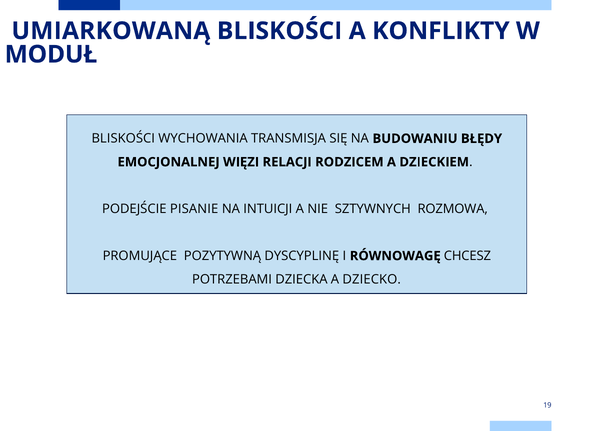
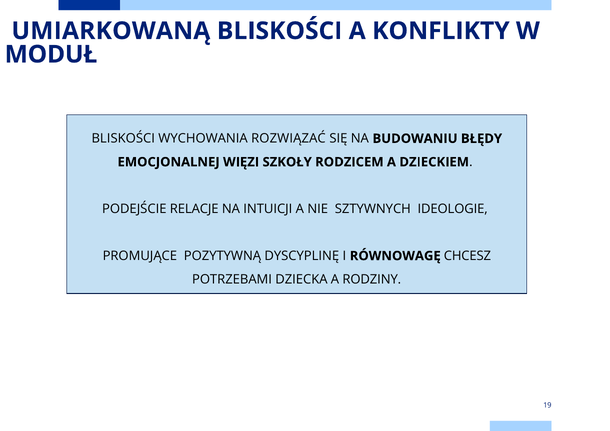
TRANSMISJA: TRANSMISJA -> ROZWIĄZAĆ (288, 139)
RELACJI: RELACJI -> SZKOŁY (287, 162)
PISANIE: PISANIE -> RELACJE (194, 209)
ROZMOWA: ROZMOWA -> IDEOLOGIE (453, 209)
DZIECKO: DZIECKO -> RODZINY (372, 280)
